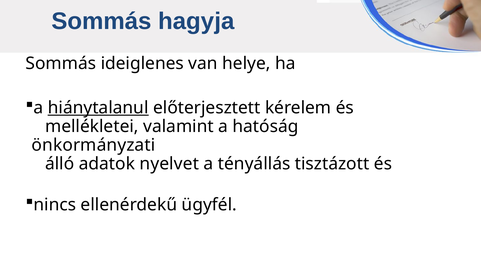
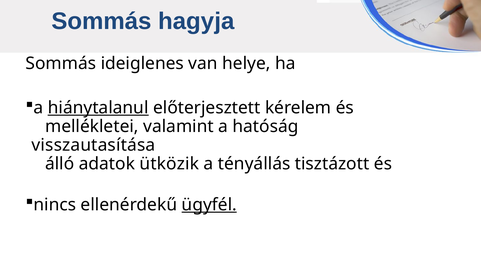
önkormányzati: önkormányzati -> visszautasítása (93, 146)
nyelvet: nyelvet -> ütközik (169, 164)
ügyfél underline: none -> present (209, 205)
